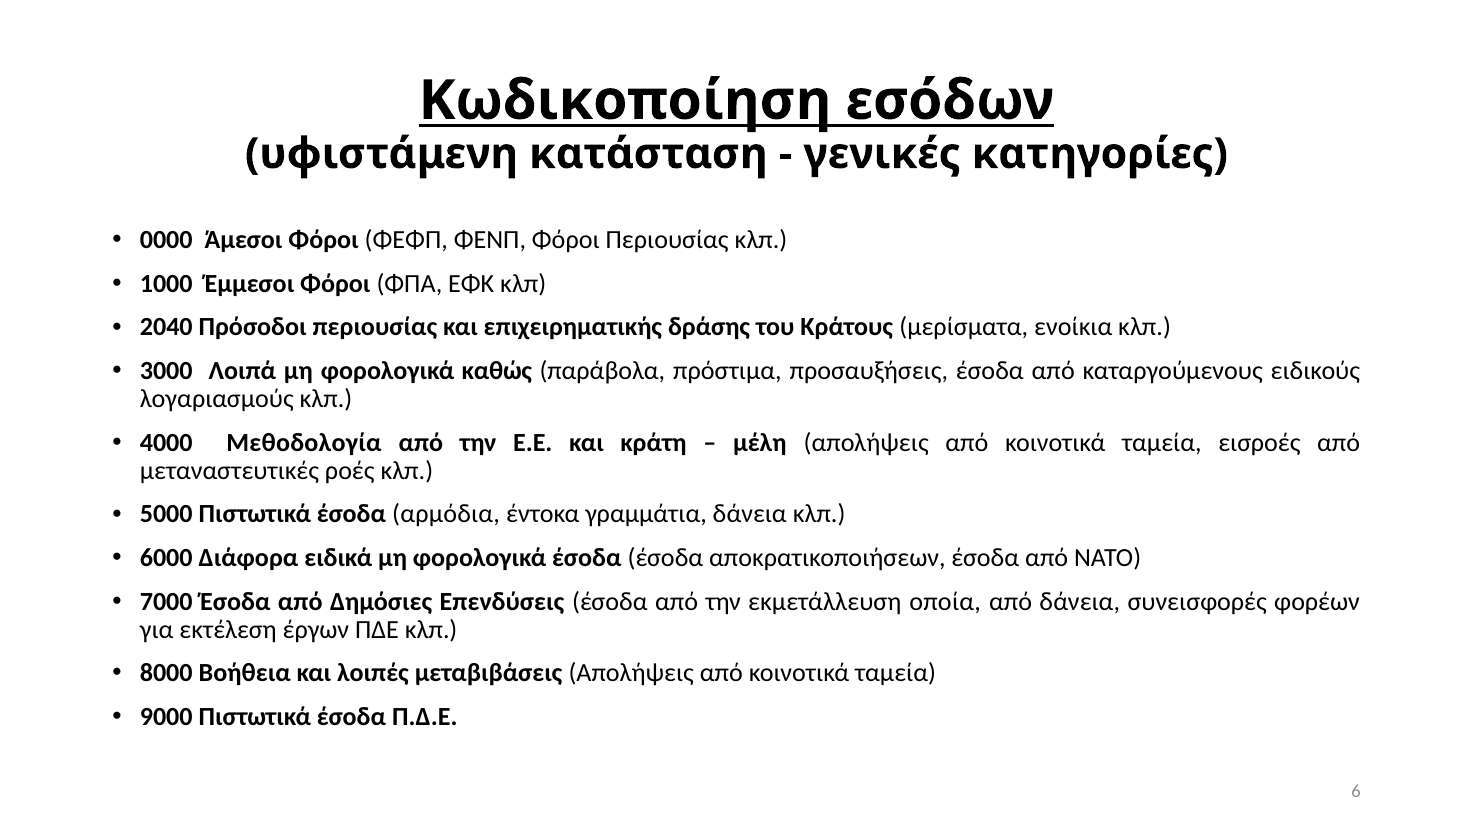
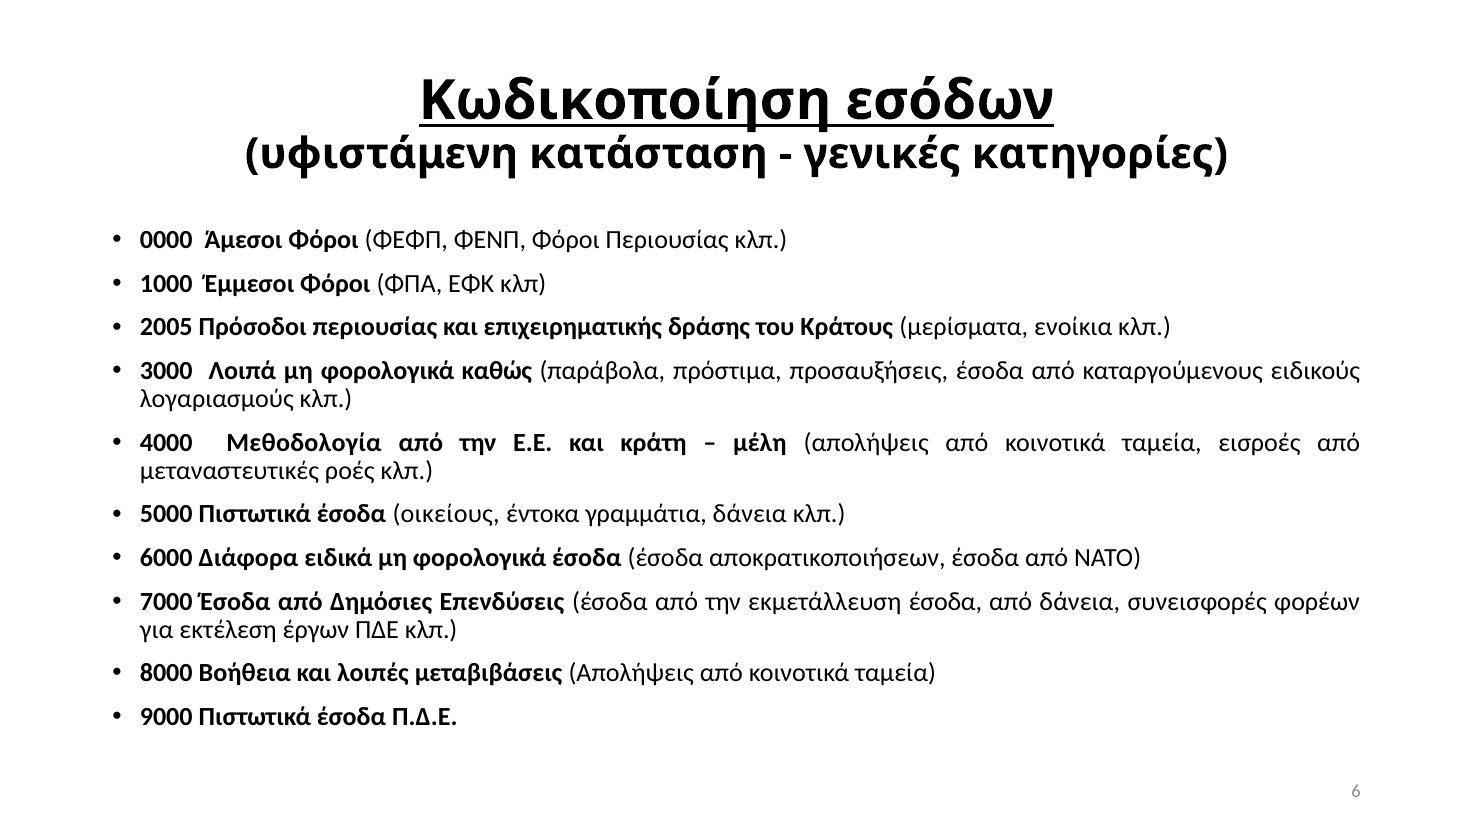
2040: 2040 -> 2005 (166, 327)
αρμόδια: αρμόδια -> οικείους (446, 514)
εκμετάλλευση οποία: οποία -> έσοδα (945, 601)
